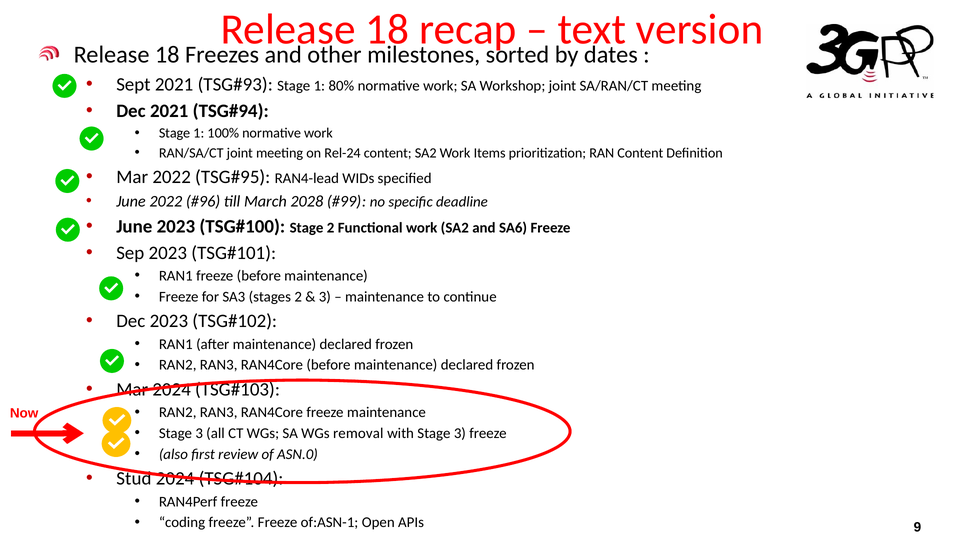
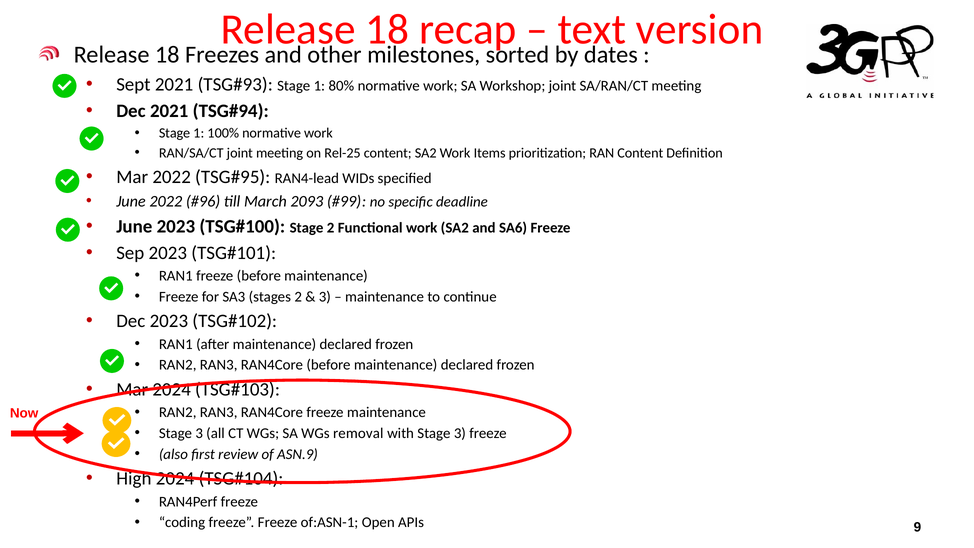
Rel-24: Rel-24 -> Rel-25 (342, 153)
2028: 2028 -> 2093 (307, 201)
ASN.0: ASN.0 -> ASN.9 (297, 454)
Stud: Stud -> High (134, 478)
